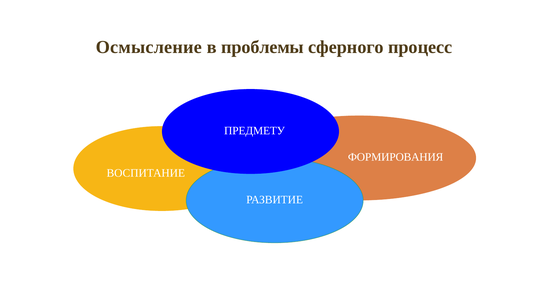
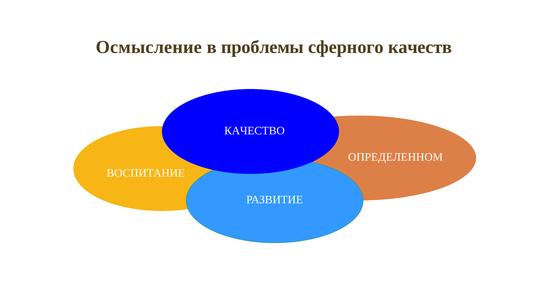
процесс: процесс -> качеств (420, 47)
ПРЕДМЕТУ: ПРЕДМЕТУ -> КАЧЕСТВО (254, 131)
ФОРМИРОВАНИЯ: ФОРМИРОВАНИЯ -> ОПРЕДЕЛЕННОМ (396, 157)
